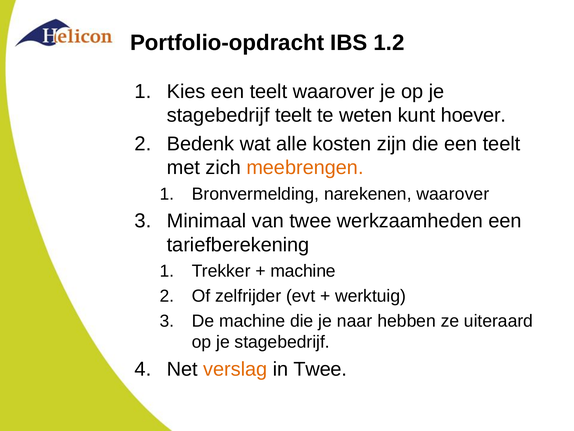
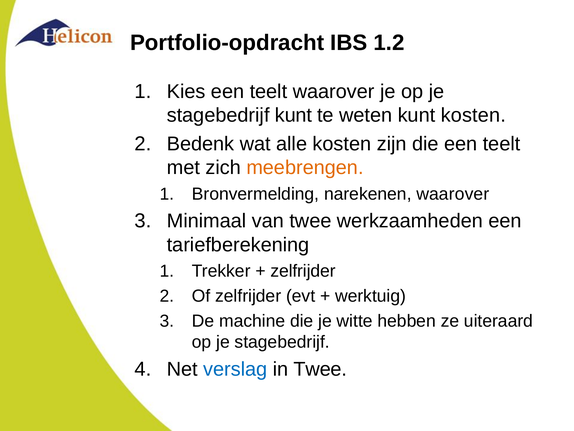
stagebedrijf teelt: teelt -> kunt (293, 115)
kunt hoever: hoever -> kosten (473, 115)
machine: machine -> zelfrijder (303, 271)
naar: naar -> witte (355, 321)
verslag colour: orange -> blue (235, 369)
